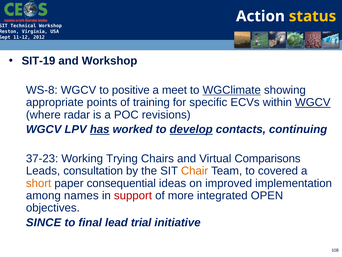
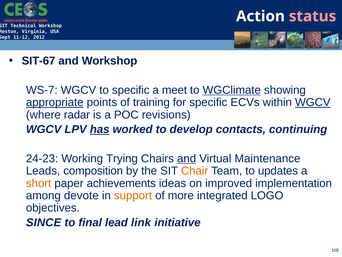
status colour: yellow -> pink (313, 16)
SIT-19: SIT-19 -> SIT-67 (39, 61)
WS-8: WS-8 -> WS-7 (42, 90)
to positive: positive -> specific (131, 90)
appropriate underline: none -> present (55, 102)
develop underline: present -> none (191, 129)
37-23: 37-23 -> 24-23 (42, 158)
and underline: none -> present (187, 158)
Comparisons: Comparisons -> Maintenance (267, 158)
consultation: consultation -> composition (93, 171)
covered: covered -> updates (278, 171)
consequential: consequential -> achievements (121, 183)
names: names -> devote (81, 195)
support colour: red -> orange (133, 195)
OPEN: OPEN -> LOGO (267, 195)
trial: trial -> link (141, 222)
